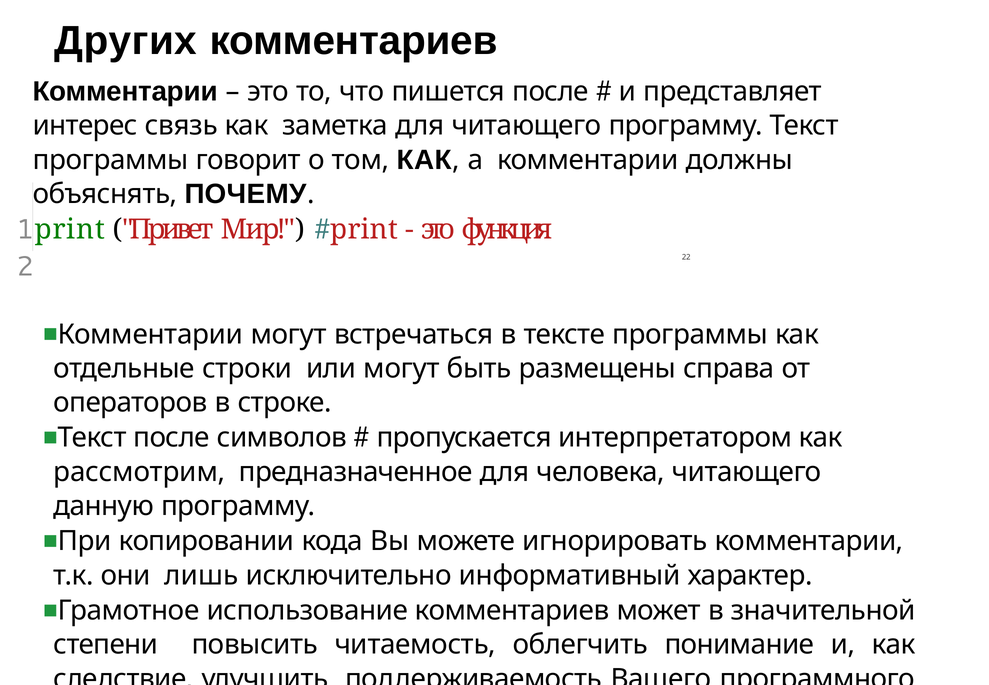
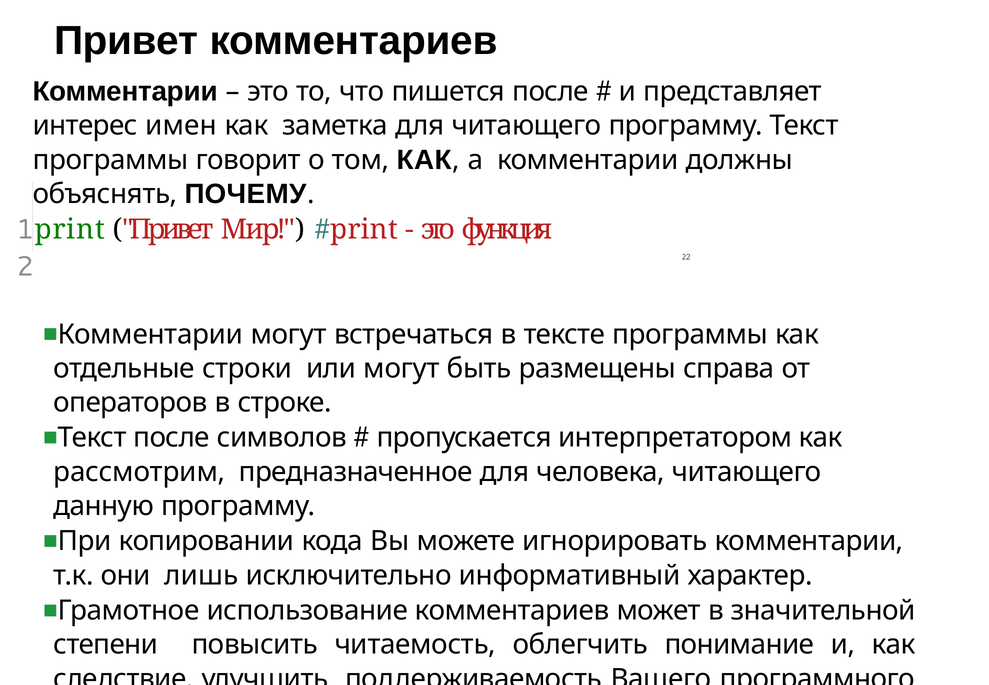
Других: Других -> Привет (126, 41)
связь: связь -> имен (181, 126)
